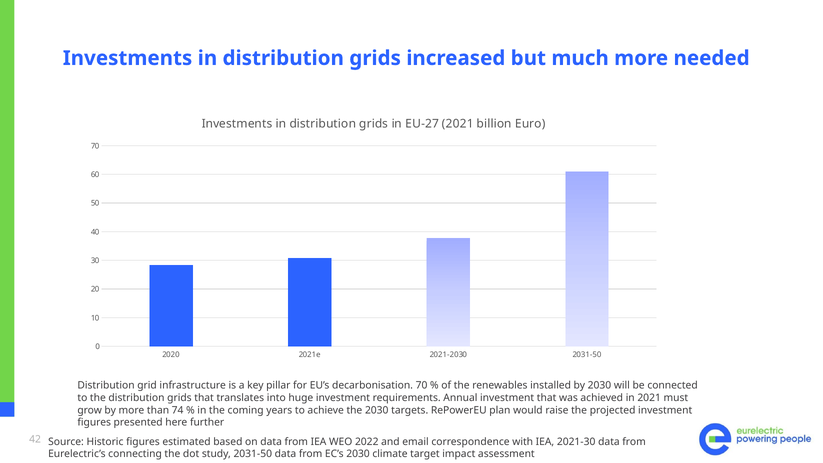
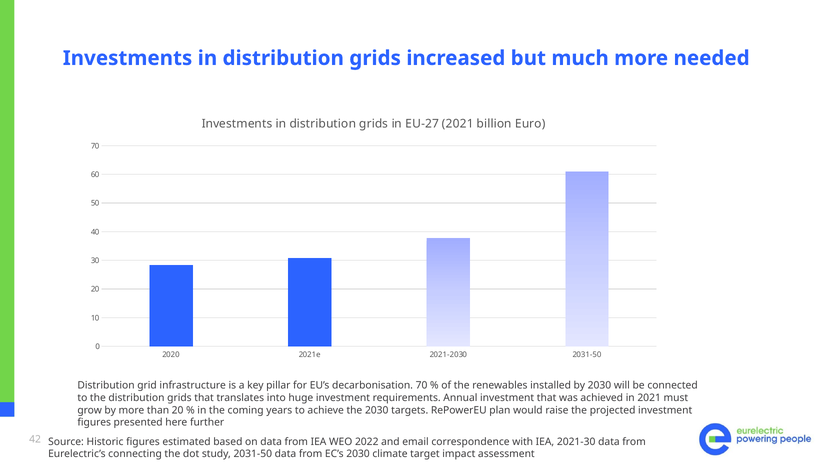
than 74: 74 -> 20 (178, 410)
